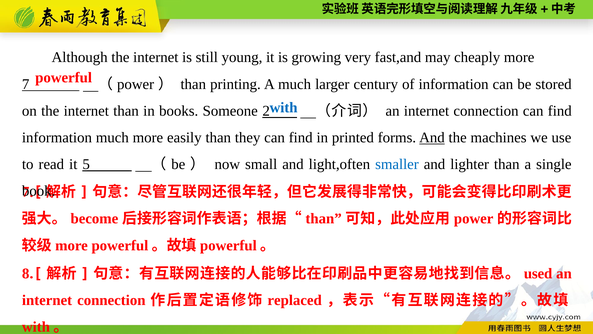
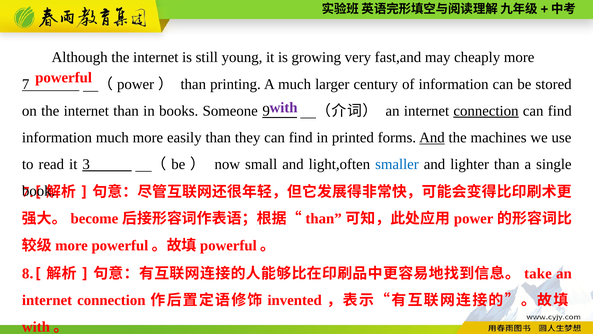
with colour: blue -> purple (284, 107)
2: 2 -> 9 (266, 111)
connection underline: none -> present (486, 111)
5: 5 -> 3 (86, 164)
used: used -> take (538, 273)
replaced: replaced -> invented (295, 300)
